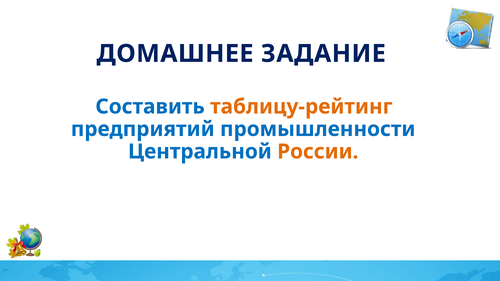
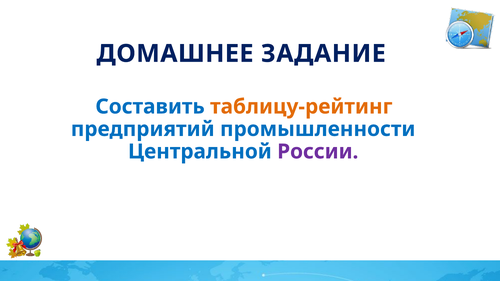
России colour: orange -> purple (318, 152)
